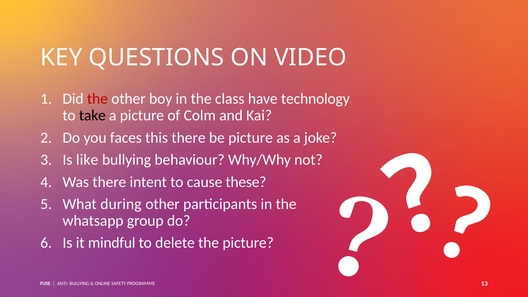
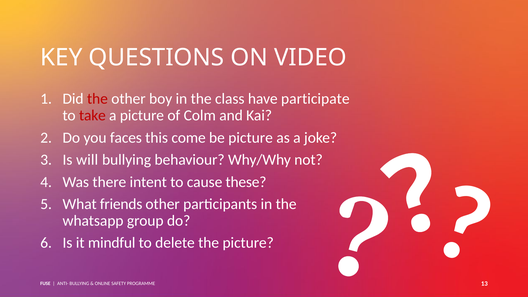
technology: technology -> participate (315, 99)
take colour: black -> red (92, 116)
this there: there -> come (189, 138)
like: like -> will (87, 160)
during: during -> friends (121, 204)
